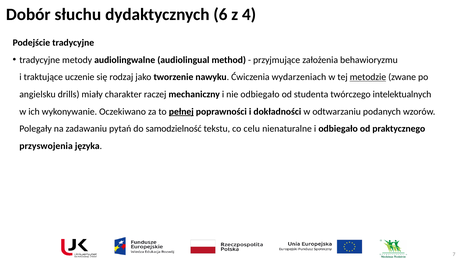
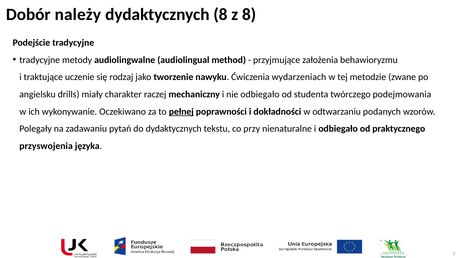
słuchu: słuchu -> należy (78, 15)
dydaktycznych 6: 6 -> 8 (220, 15)
z 4: 4 -> 8 (249, 15)
metodzie underline: present -> none (368, 77)
intelektualnych: intelektualnych -> podejmowania (402, 94)
do samodzielność: samodzielność -> dydaktycznych (174, 129)
celu: celu -> przy (252, 129)
